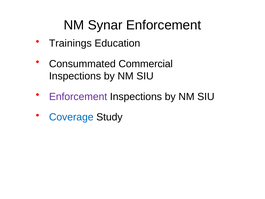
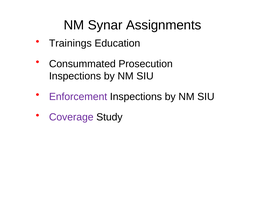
Synar Enforcement: Enforcement -> Assignments (164, 25)
Commercial: Commercial -> Prosecution (146, 64)
Coverage colour: blue -> purple (71, 117)
